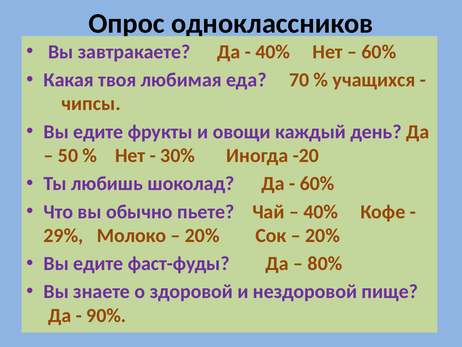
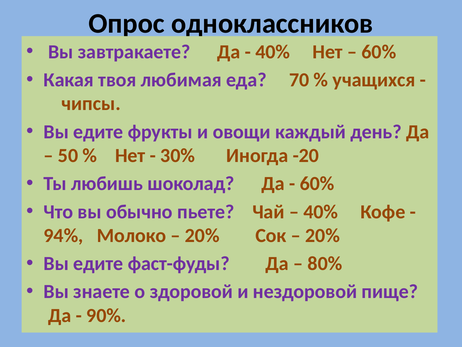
29%: 29% -> 94% (63, 235)
